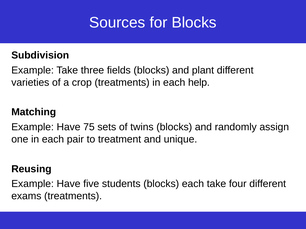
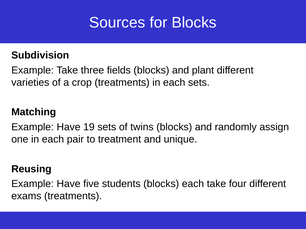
each help: help -> sets (199, 83)
75: 75 -> 19 (89, 127)
